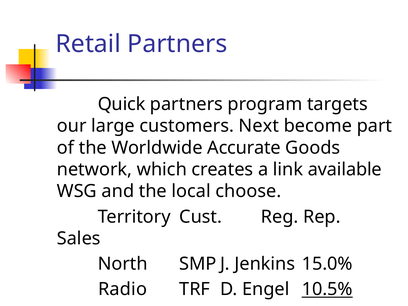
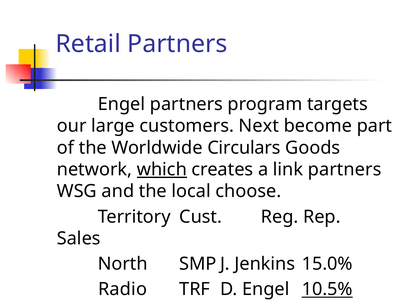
Quick: Quick -> Engel (121, 104)
Accurate: Accurate -> Circulars (244, 148)
which underline: none -> present (162, 170)
link available: available -> partners (345, 170)
